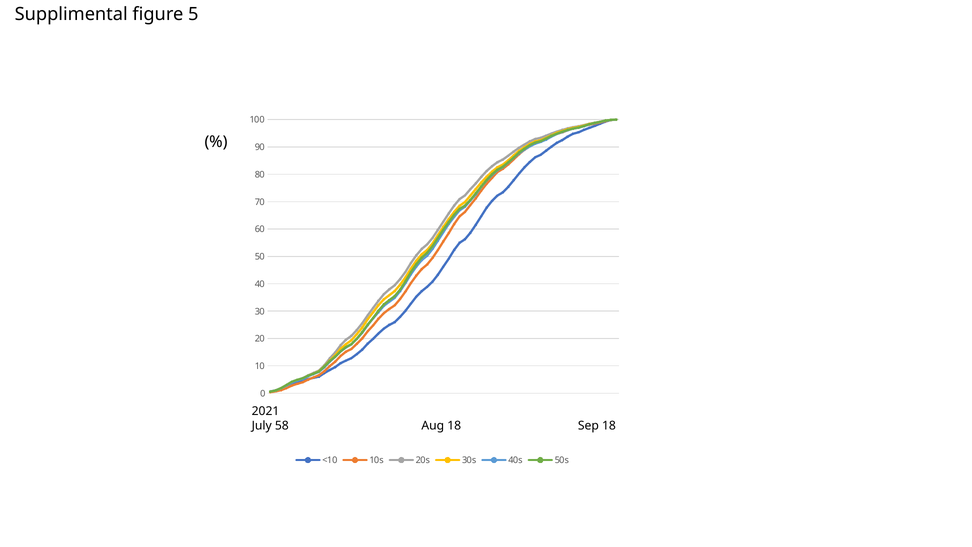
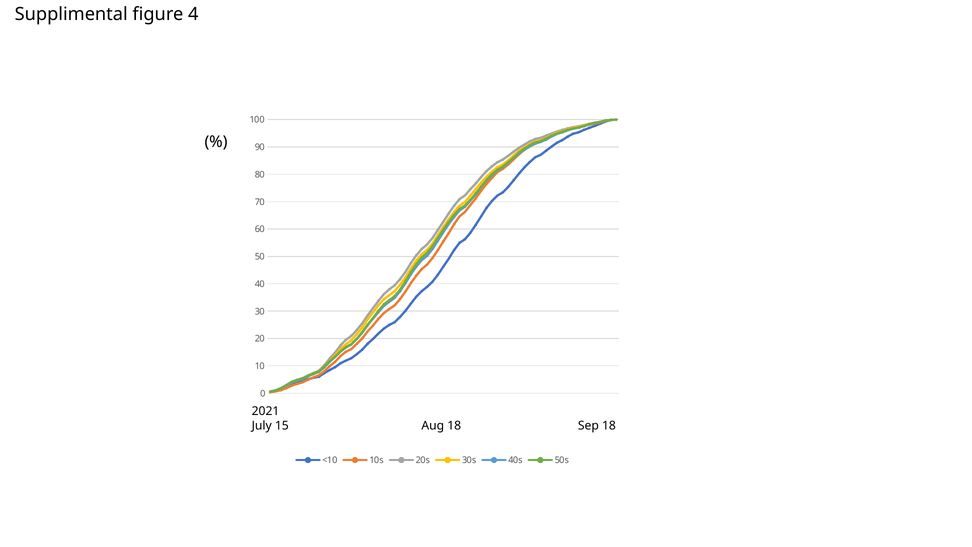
5: 5 -> 4 (193, 14)
58: 58 -> 15 (282, 425)
